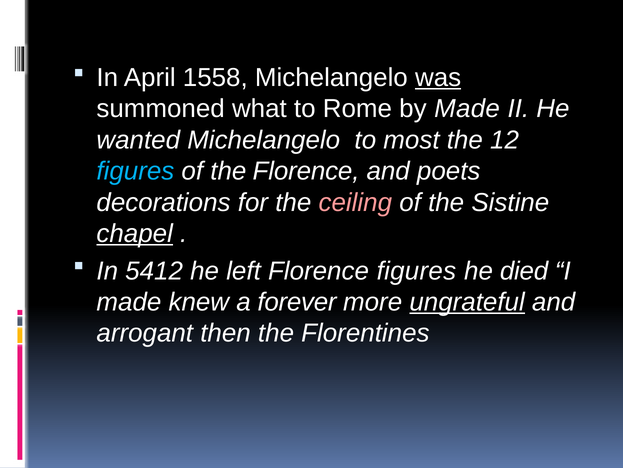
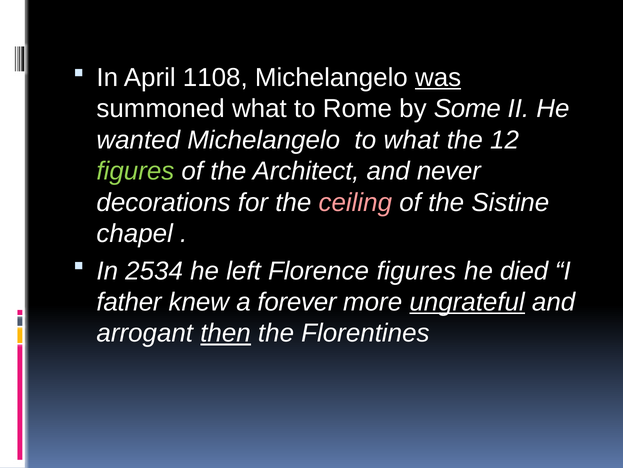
1558: 1558 -> 1108 (215, 78)
by Made: Made -> Some (467, 109)
to most: most -> what (411, 140)
figures colour: light blue -> light green (135, 171)
the Florence: Florence -> Architect (306, 171)
poets: poets -> never (449, 171)
chapel underline: present -> none (135, 233)
5412: 5412 -> 2534 (154, 271)
made: made -> father (129, 302)
then underline: none -> present (226, 333)
